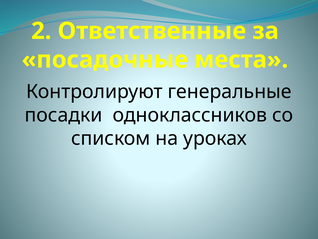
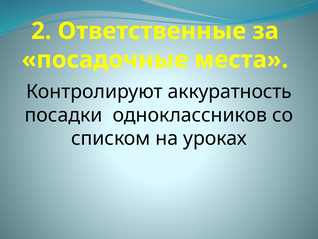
генеральные: генеральные -> аккуратность (230, 92)
